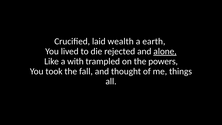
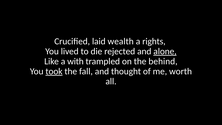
earth: earth -> rights (154, 41)
powers: powers -> behind (163, 61)
took underline: none -> present (54, 71)
things: things -> worth (181, 71)
